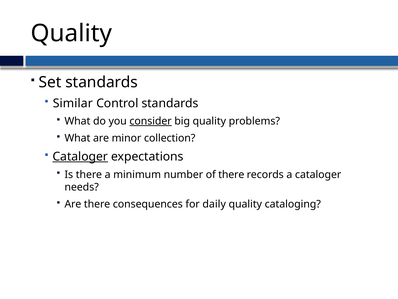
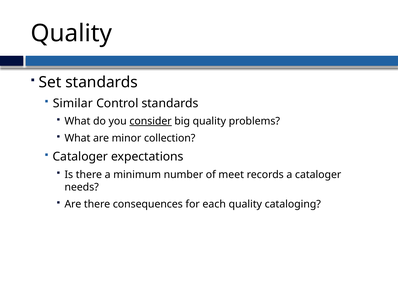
Cataloger underline: present -> none (80, 156)
of there: there -> meet (231, 174)
daily: daily -> each (214, 204)
